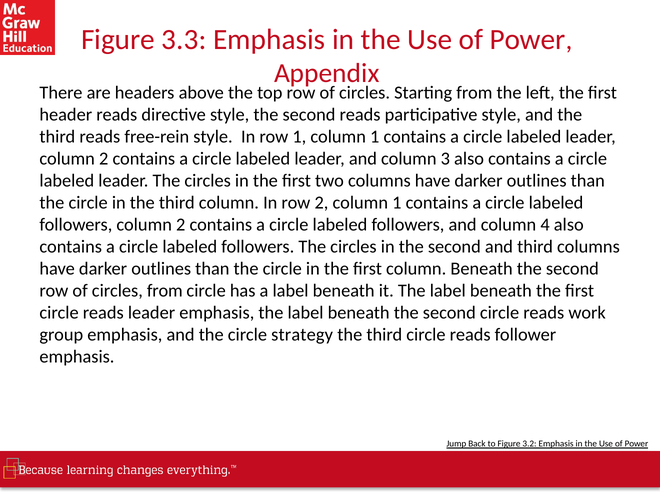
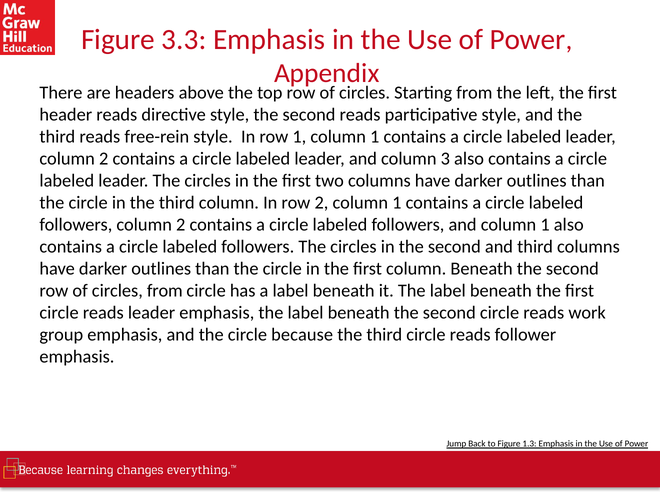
and column 4: 4 -> 1 (545, 225)
strategy: strategy -> because (302, 335)
3.2: 3.2 -> 1.3 (530, 444)
